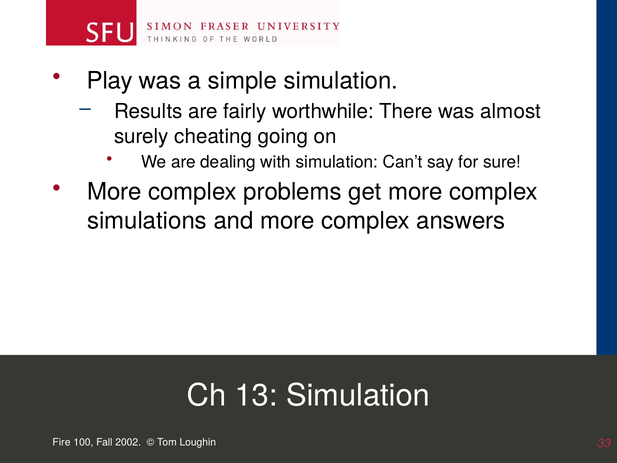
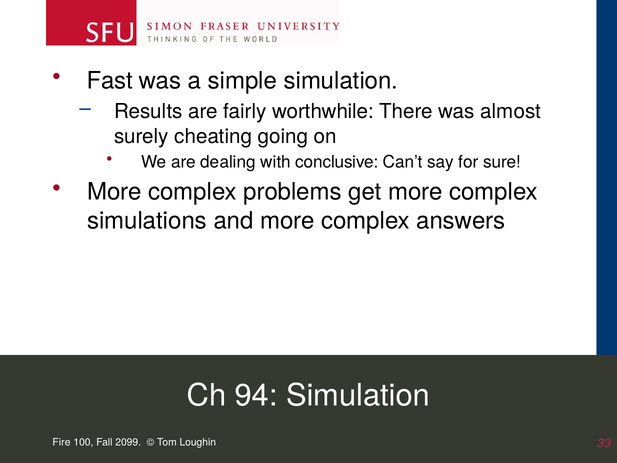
Play: Play -> Fast (110, 81)
with simulation: simulation -> conclusive (337, 162)
13: 13 -> 94 (256, 395)
2002: 2002 -> 2099 (128, 442)
